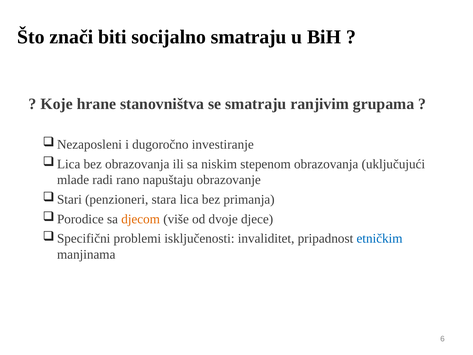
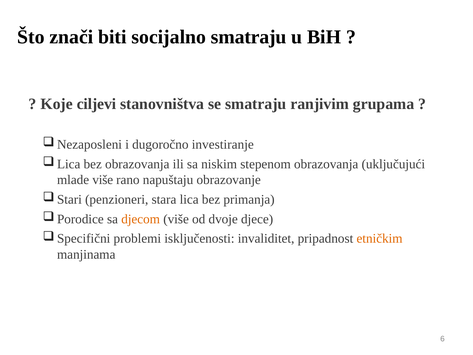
hrane: hrane -> ciljevi (96, 104)
mlade radi: radi -> više (103, 180)
etničkim colour: blue -> orange (380, 238)
